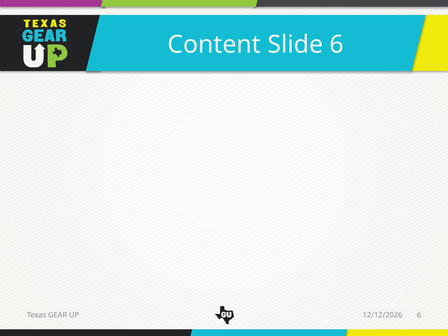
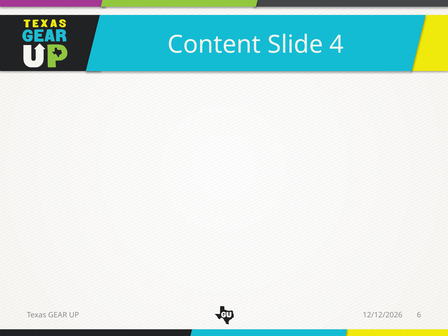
Slide 6: 6 -> 4 (337, 45)
